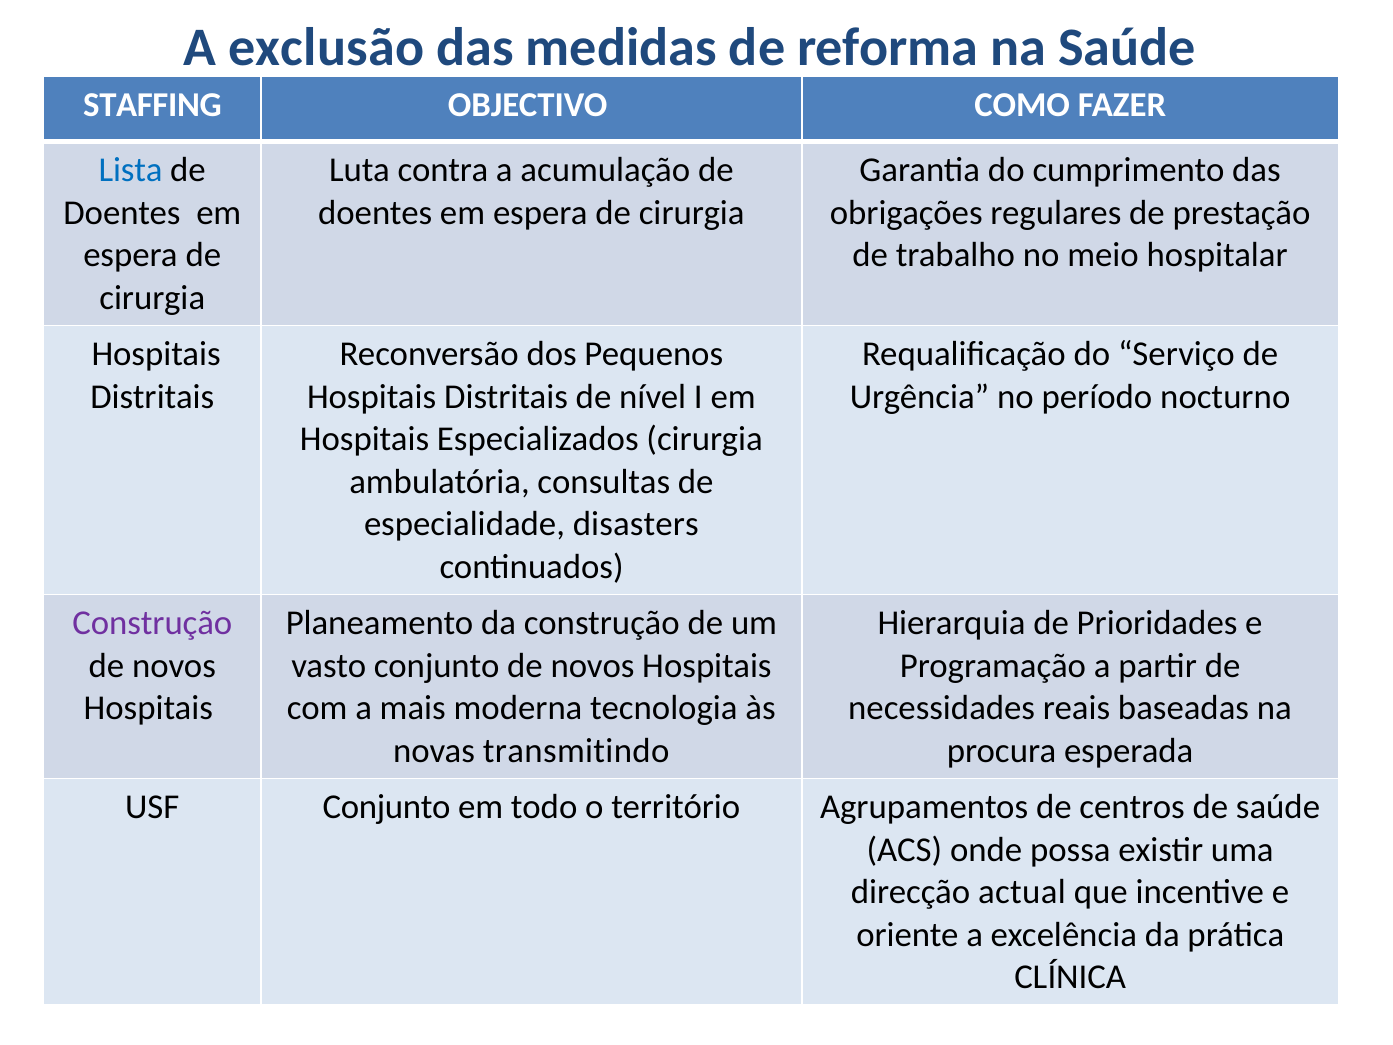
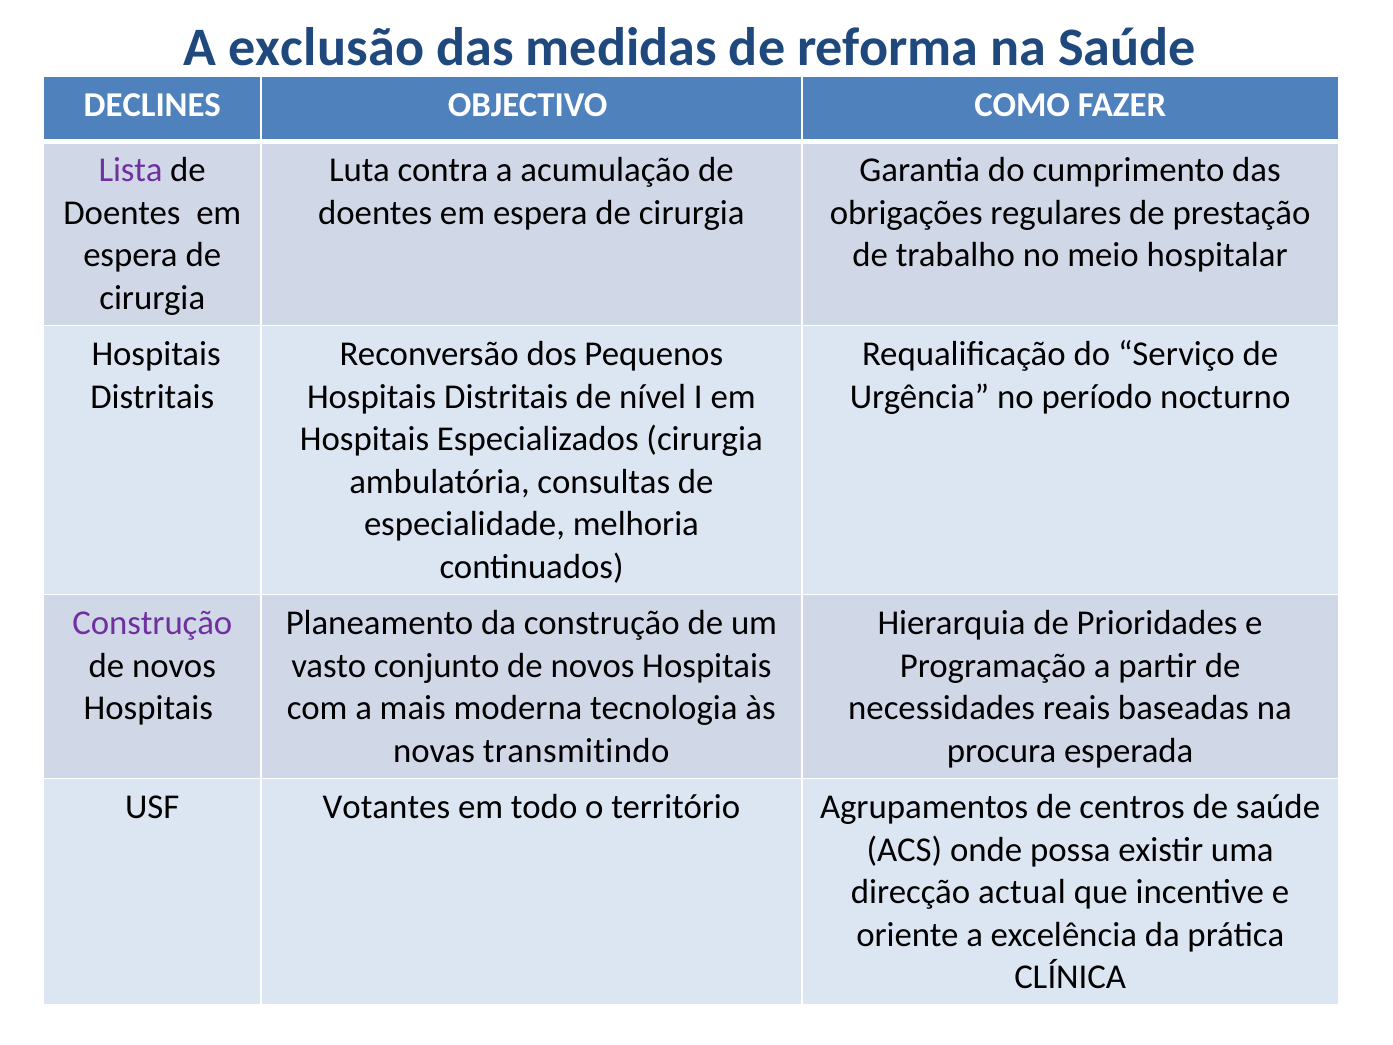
STAFFING: STAFFING -> DECLINES (152, 105)
Lista colour: blue -> purple (131, 170)
disasters: disasters -> melhoria (636, 524)
USF Conjunto: Conjunto -> Votantes (386, 807)
